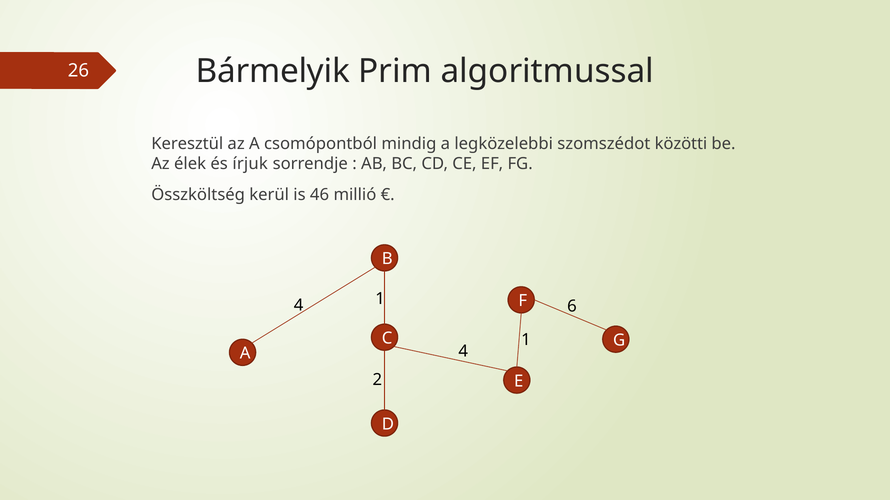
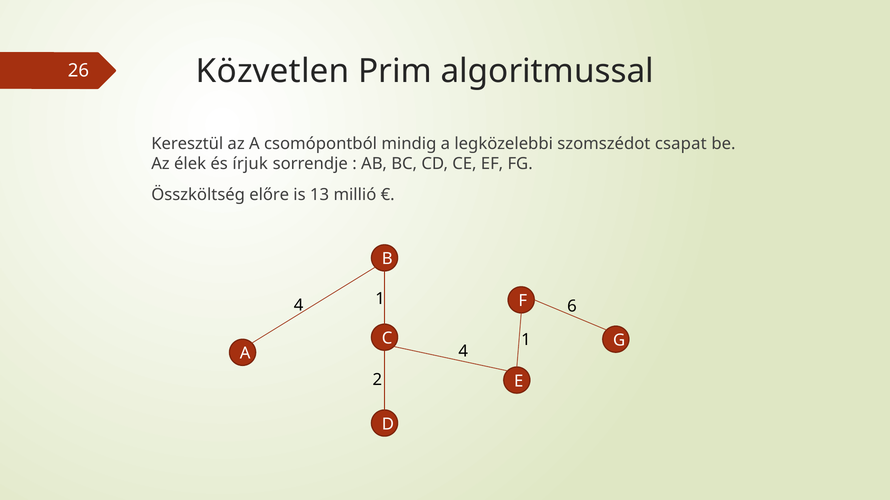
Bármelyik: Bármelyik -> Közvetlen (273, 71)
közötti: közötti -> csapat (681, 144)
kerül: kerül -> előre (269, 195)
46: 46 -> 13 (320, 195)
